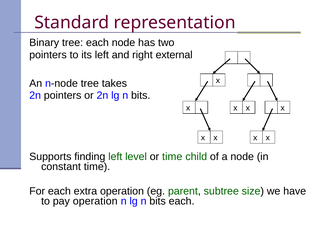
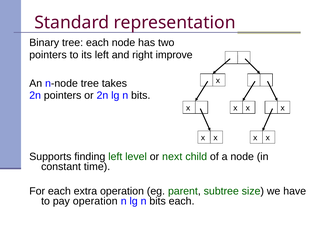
external: external -> improve (174, 55)
or time: time -> next (172, 157)
